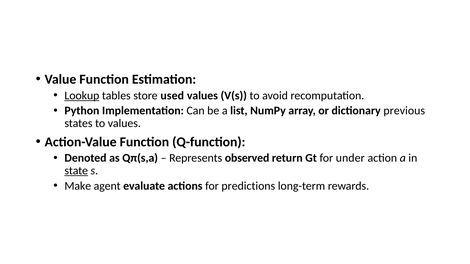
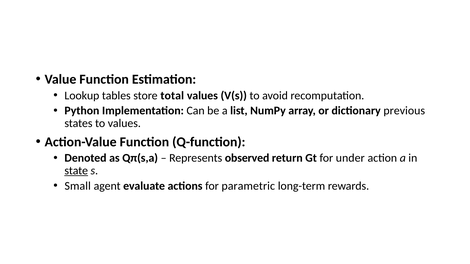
Lookup underline: present -> none (82, 96)
used: used -> total (172, 96)
Make: Make -> Small (78, 186)
predictions: predictions -> parametric (248, 186)
